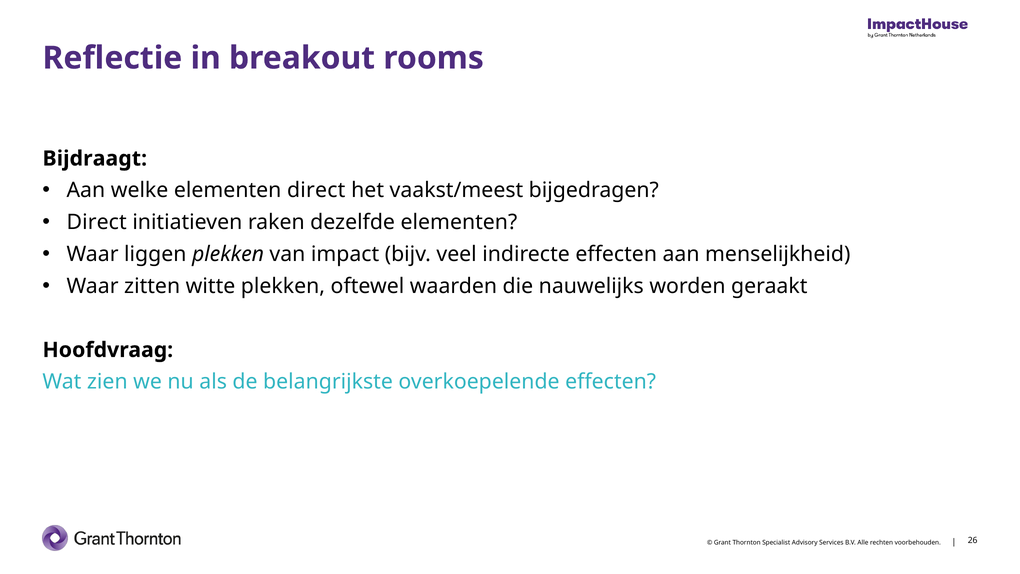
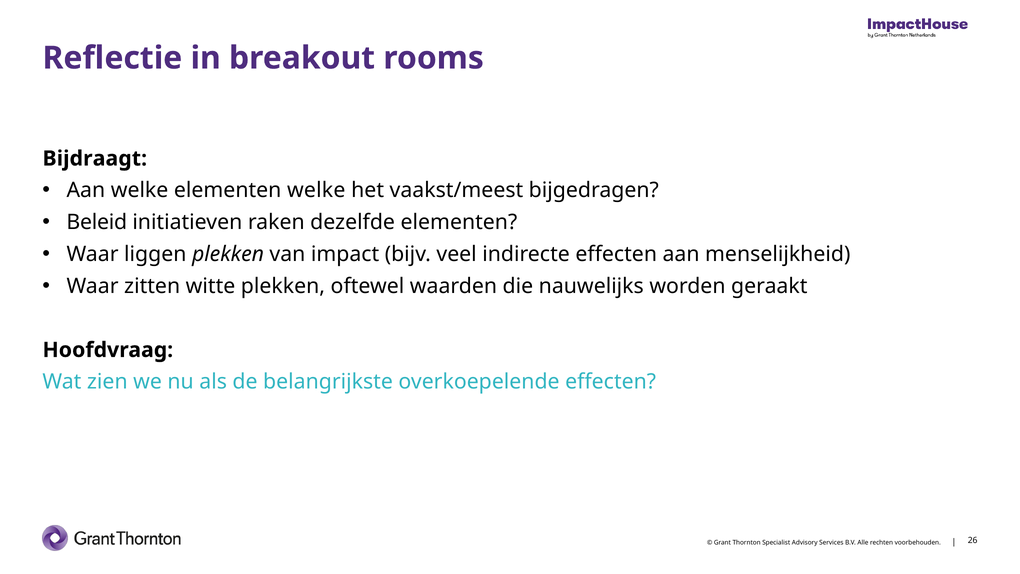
elementen direct: direct -> welke (316, 190)
Direct: Direct -> Beleid (97, 222)
